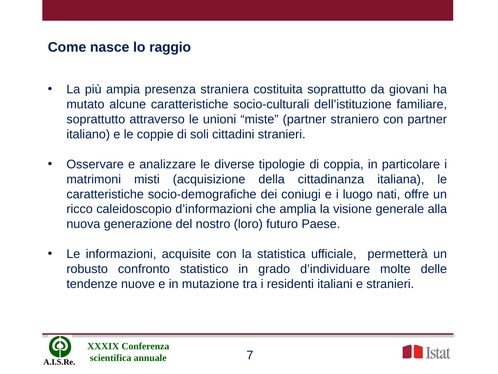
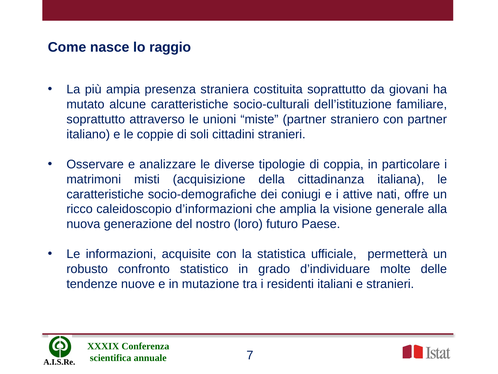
luogo: luogo -> attive (358, 194)
